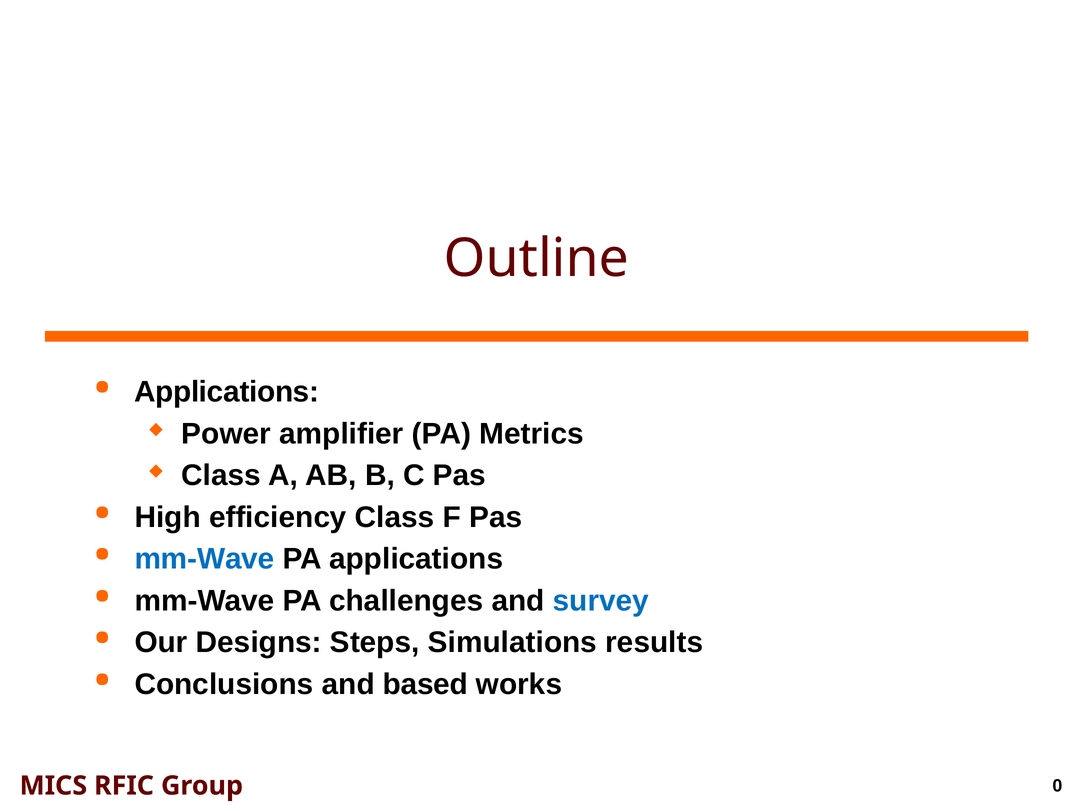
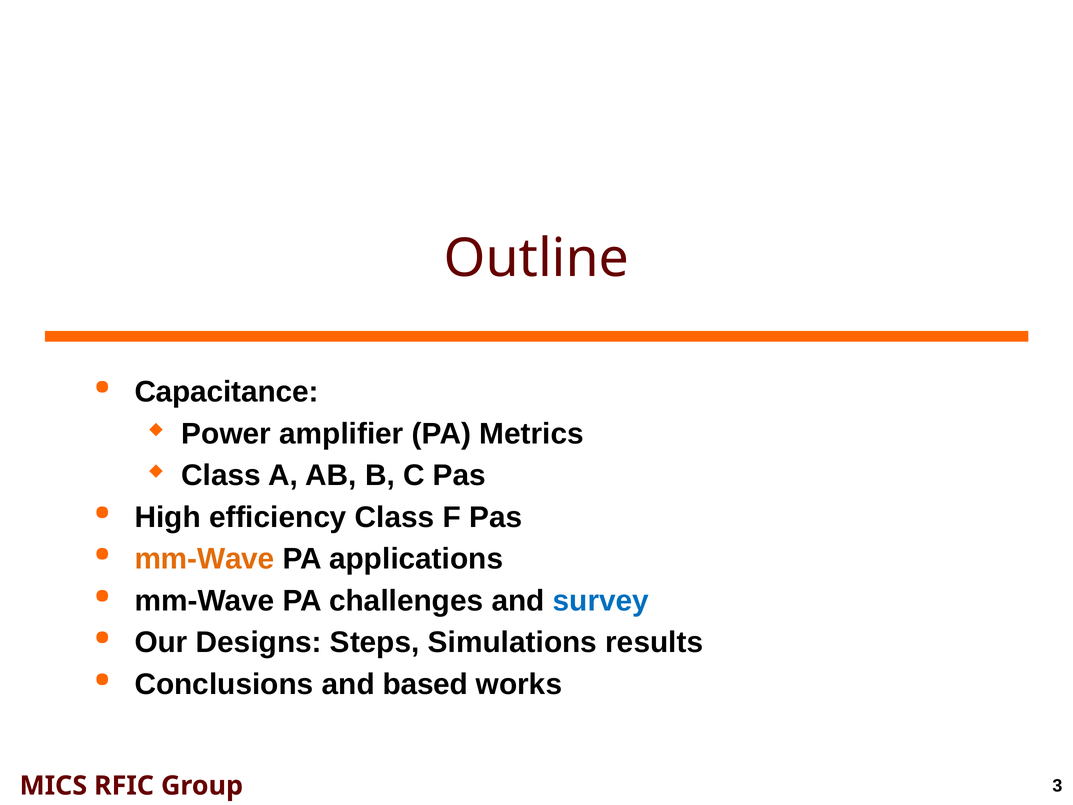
Applications: Applications -> Capacitance (226, 392)
mm-Wave colour: blue -> orange (205, 559)
0: 0 -> 3 (1057, 785)
